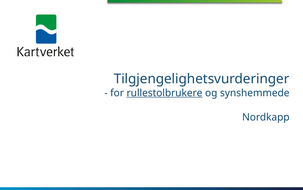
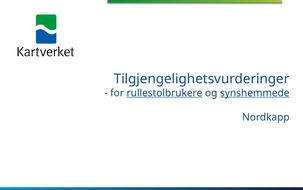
synshemmede underline: none -> present (255, 93)
